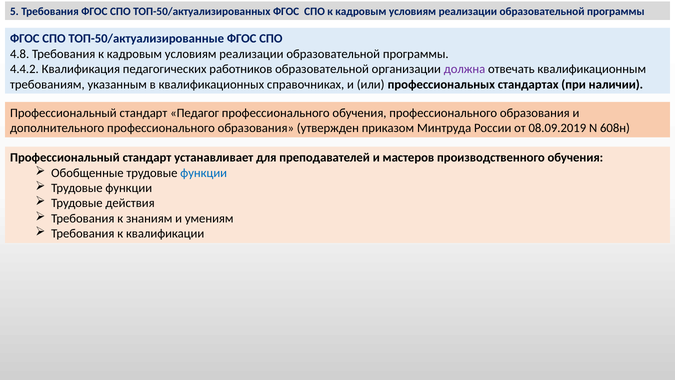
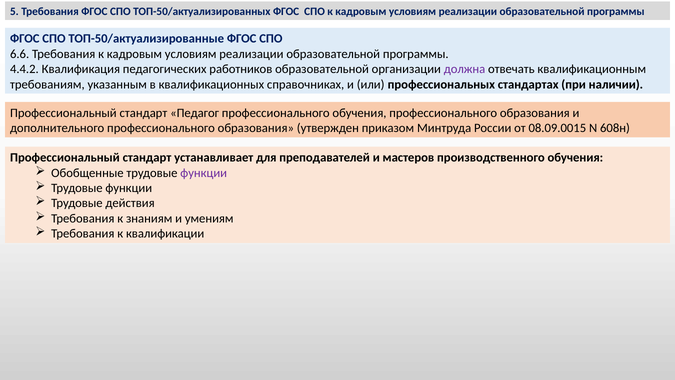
4.8: 4.8 -> 6.6 (20, 54)
08.09.2019: 08.09.2019 -> 08.09.0015 (557, 128)
функции colour: blue -> purple (204, 173)
